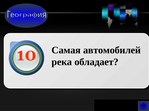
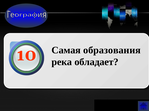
автомобилей: автомобилей -> образования (112, 50)
